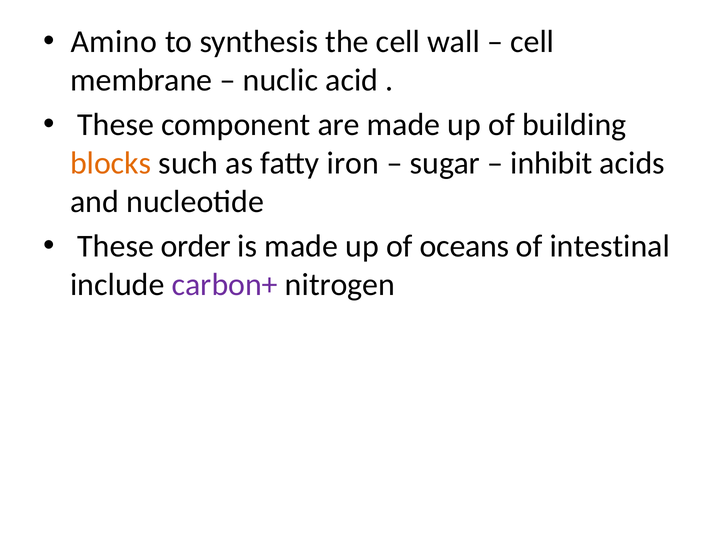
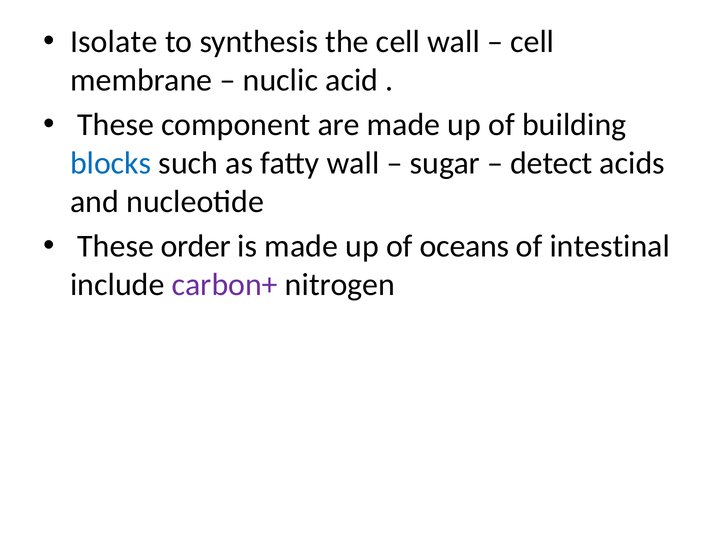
Amino: Amino -> Isolate (114, 42)
blocks colour: orange -> blue (111, 163)
fatty iron: iron -> wall (353, 163)
inhibit: inhibit -> detect (551, 163)
